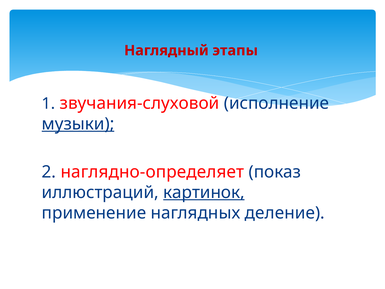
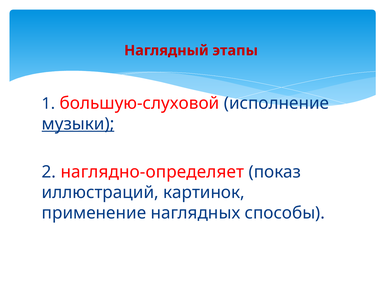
звучания-слуховой: звучания-слуховой -> большую-слуховой (139, 103)
картинок underline: present -> none (204, 192)
деление: деление -> способы (285, 213)
